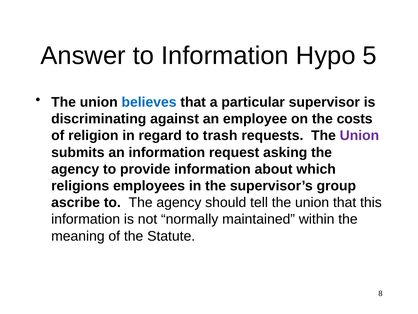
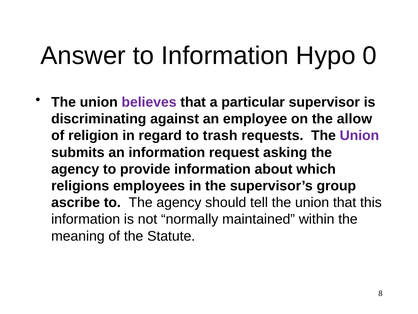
5: 5 -> 0 (370, 56)
believes colour: blue -> purple (149, 102)
costs: costs -> allow (354, 119)
